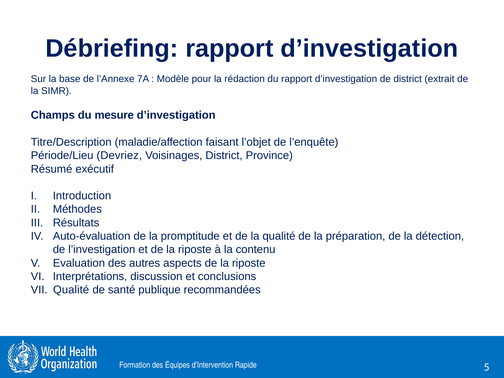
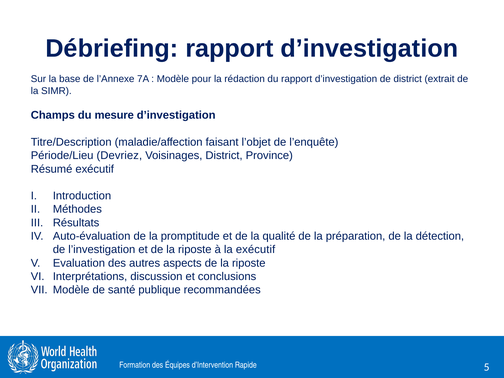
la contenu: contenu -> exécutif (256, 250)
Qualité: Qualité -> Modèle (71, 290)
